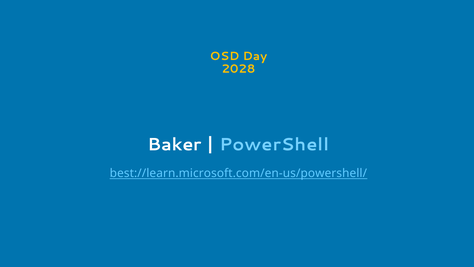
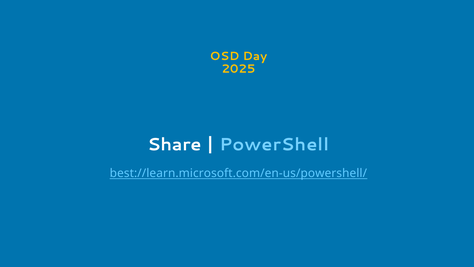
2028: 2028 -> 2025 (238, 69)
Baker: Baker -> Share (175, 144)
